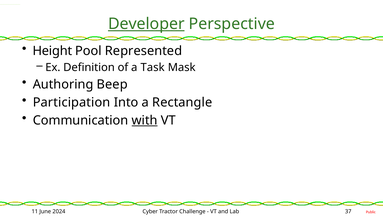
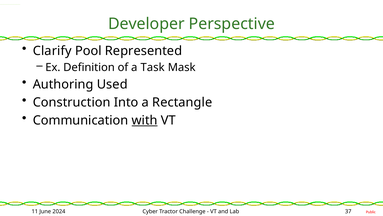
Developer underline: present -> none (146, 24)
Height: Height -> Clarify (52, 51)
Beep: Beep -> Used (112, 84)
Participation: Participation -> Construction (72, 102)
